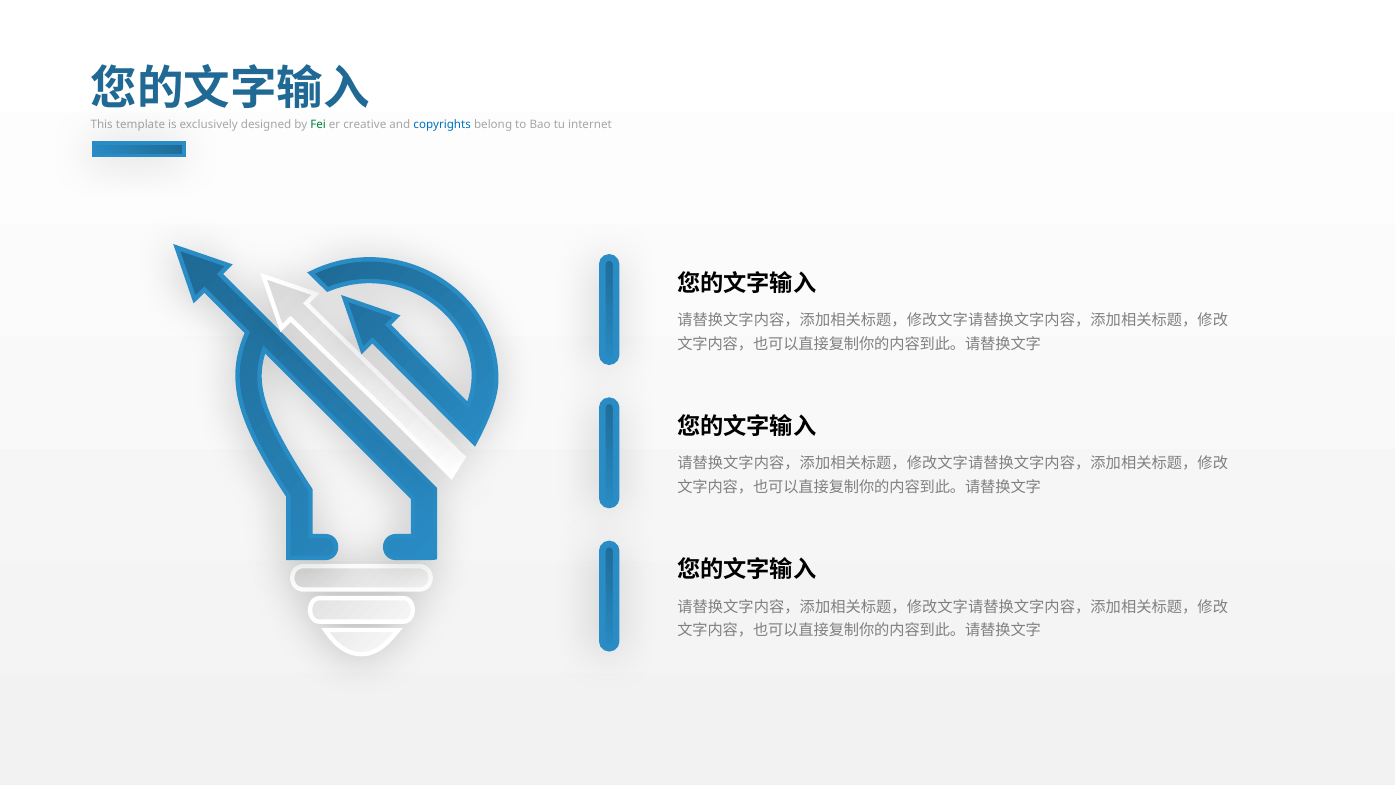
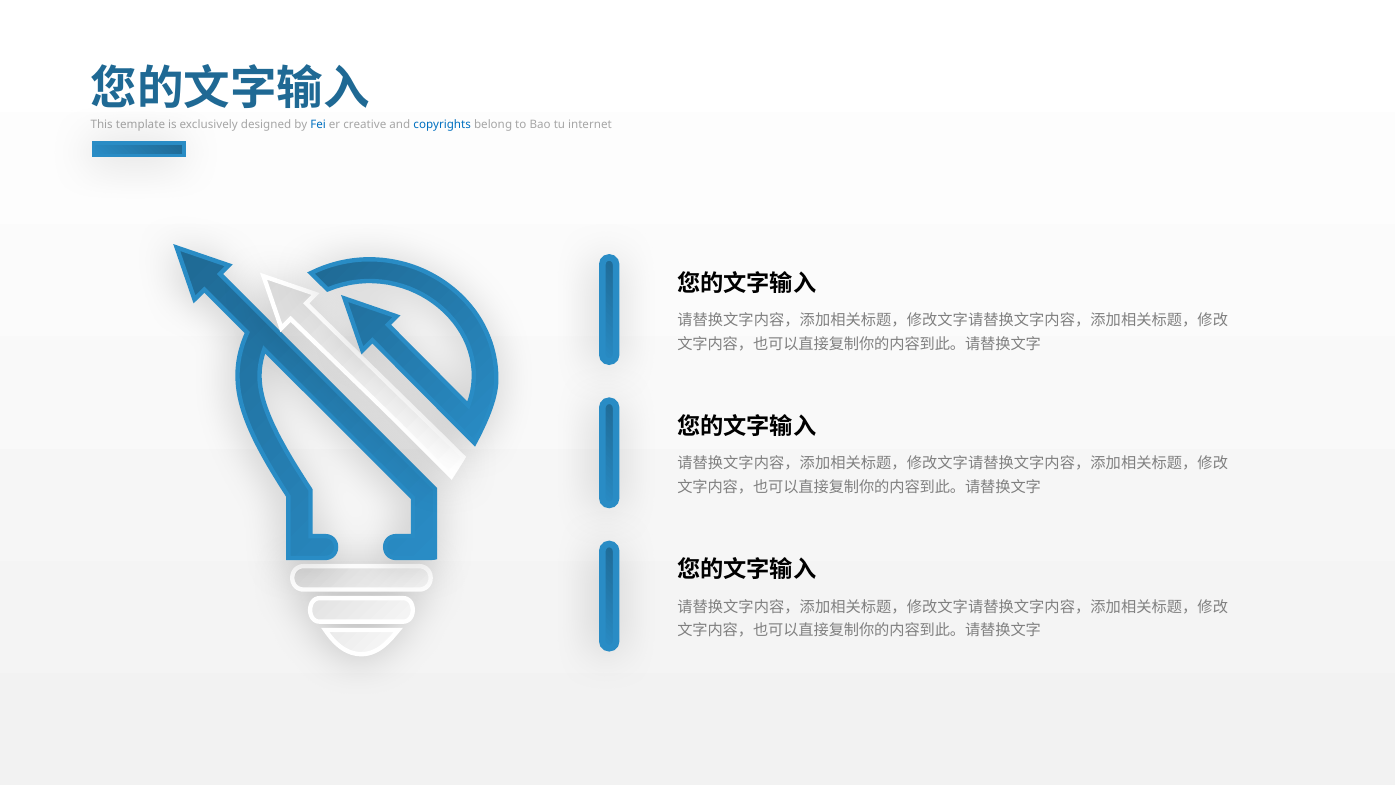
Fei colour: green -> blue (318, 125)
